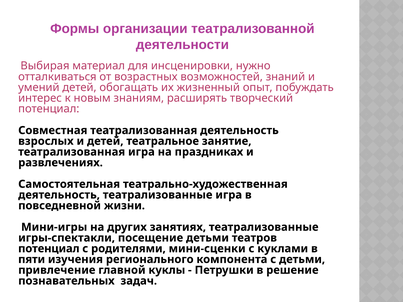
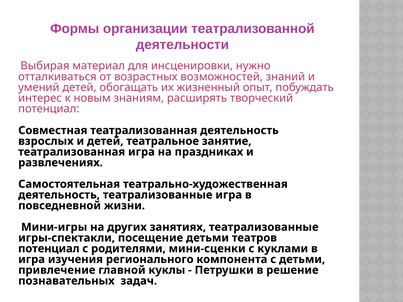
пяти: пяти -> игра (32, 260)
